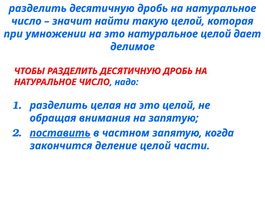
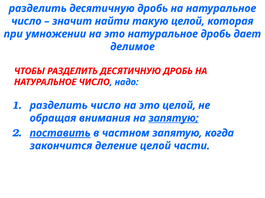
натуральное целой: целой -> дробь (216, 34)
разделить целая: целая -> число (106, 106)
запятую underline: none -> present (174, 119)
